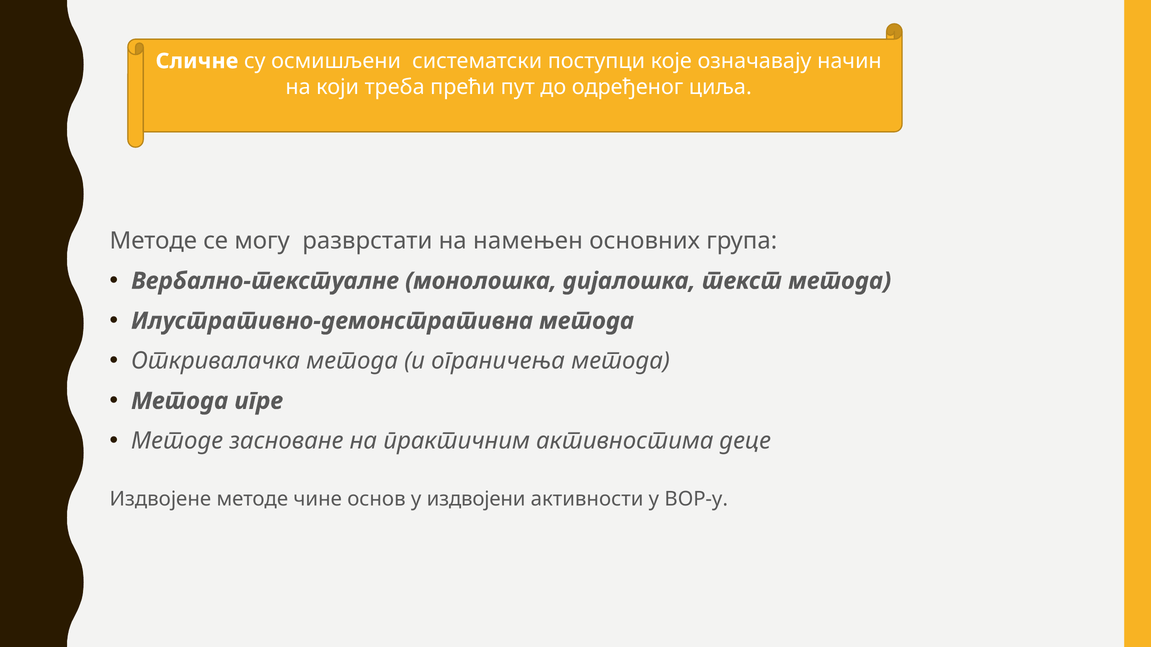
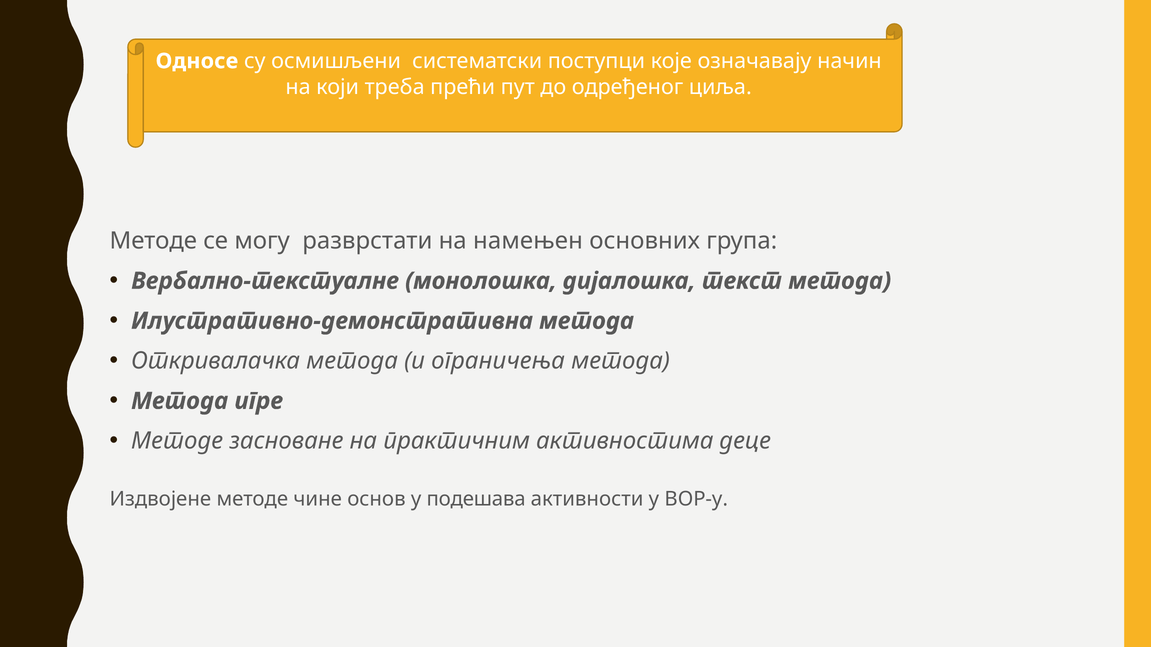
Сличне: Сличне -> Односе (197, 61)
издвојени: издвојени -> подешава (476, 499)
